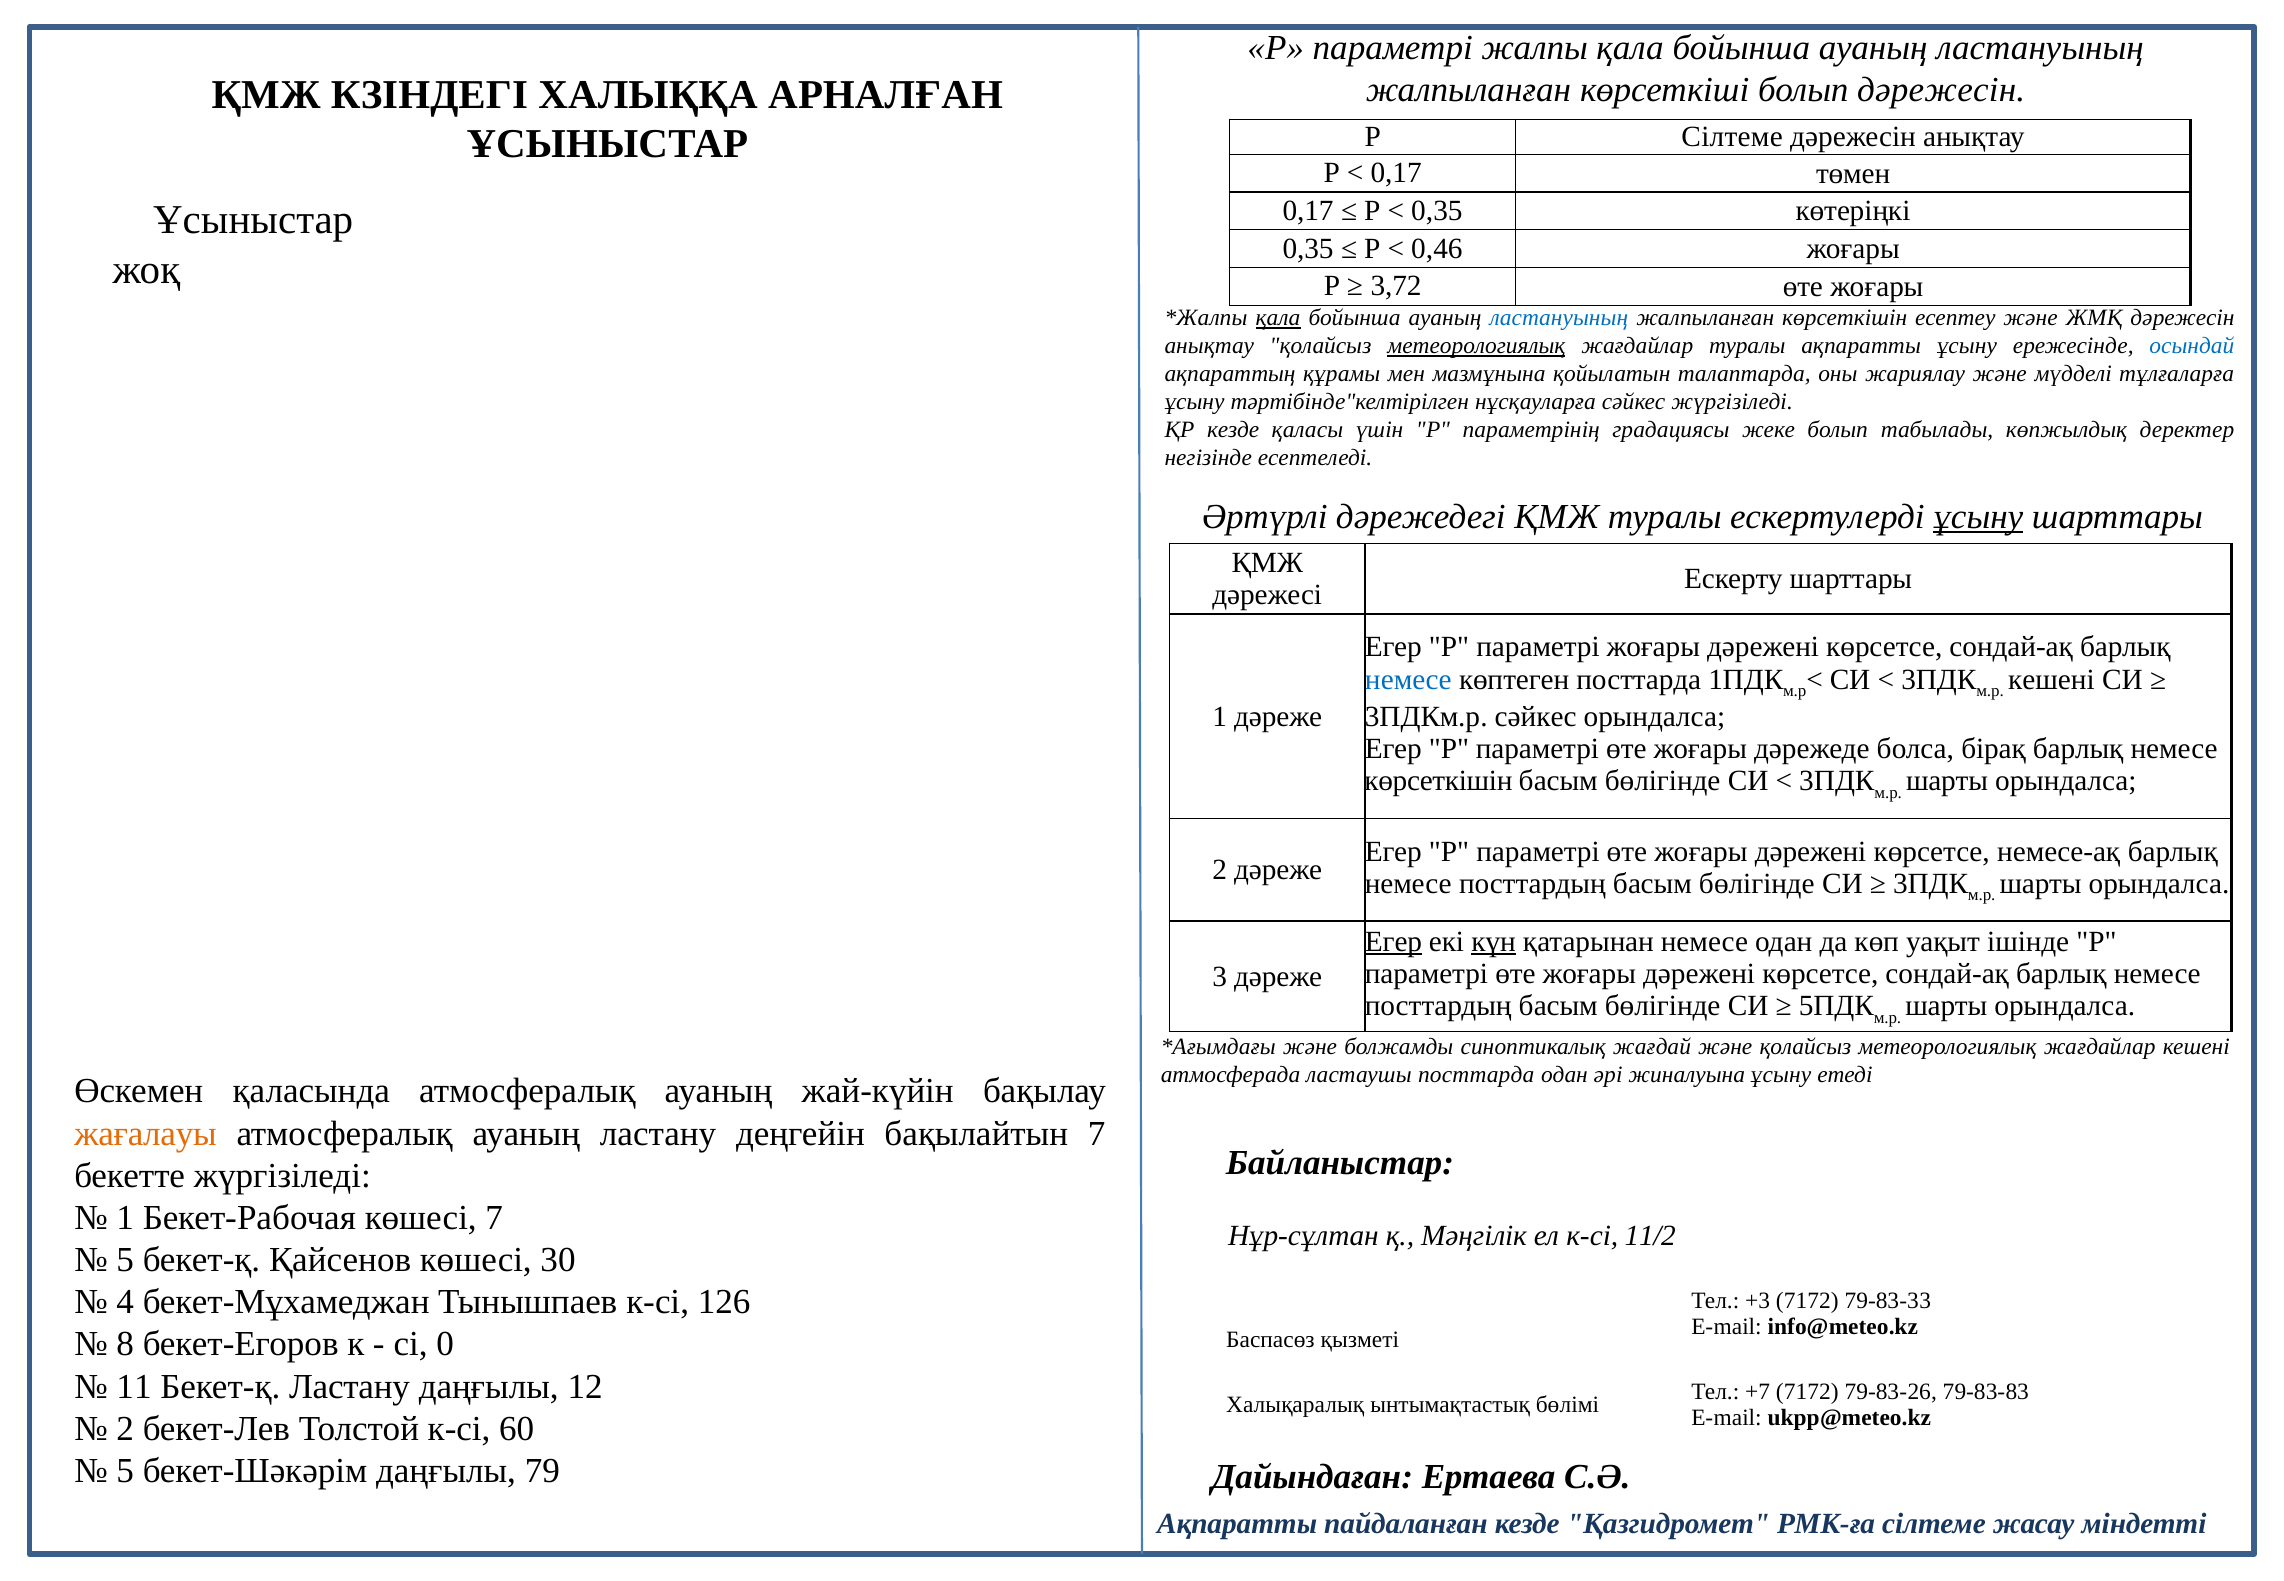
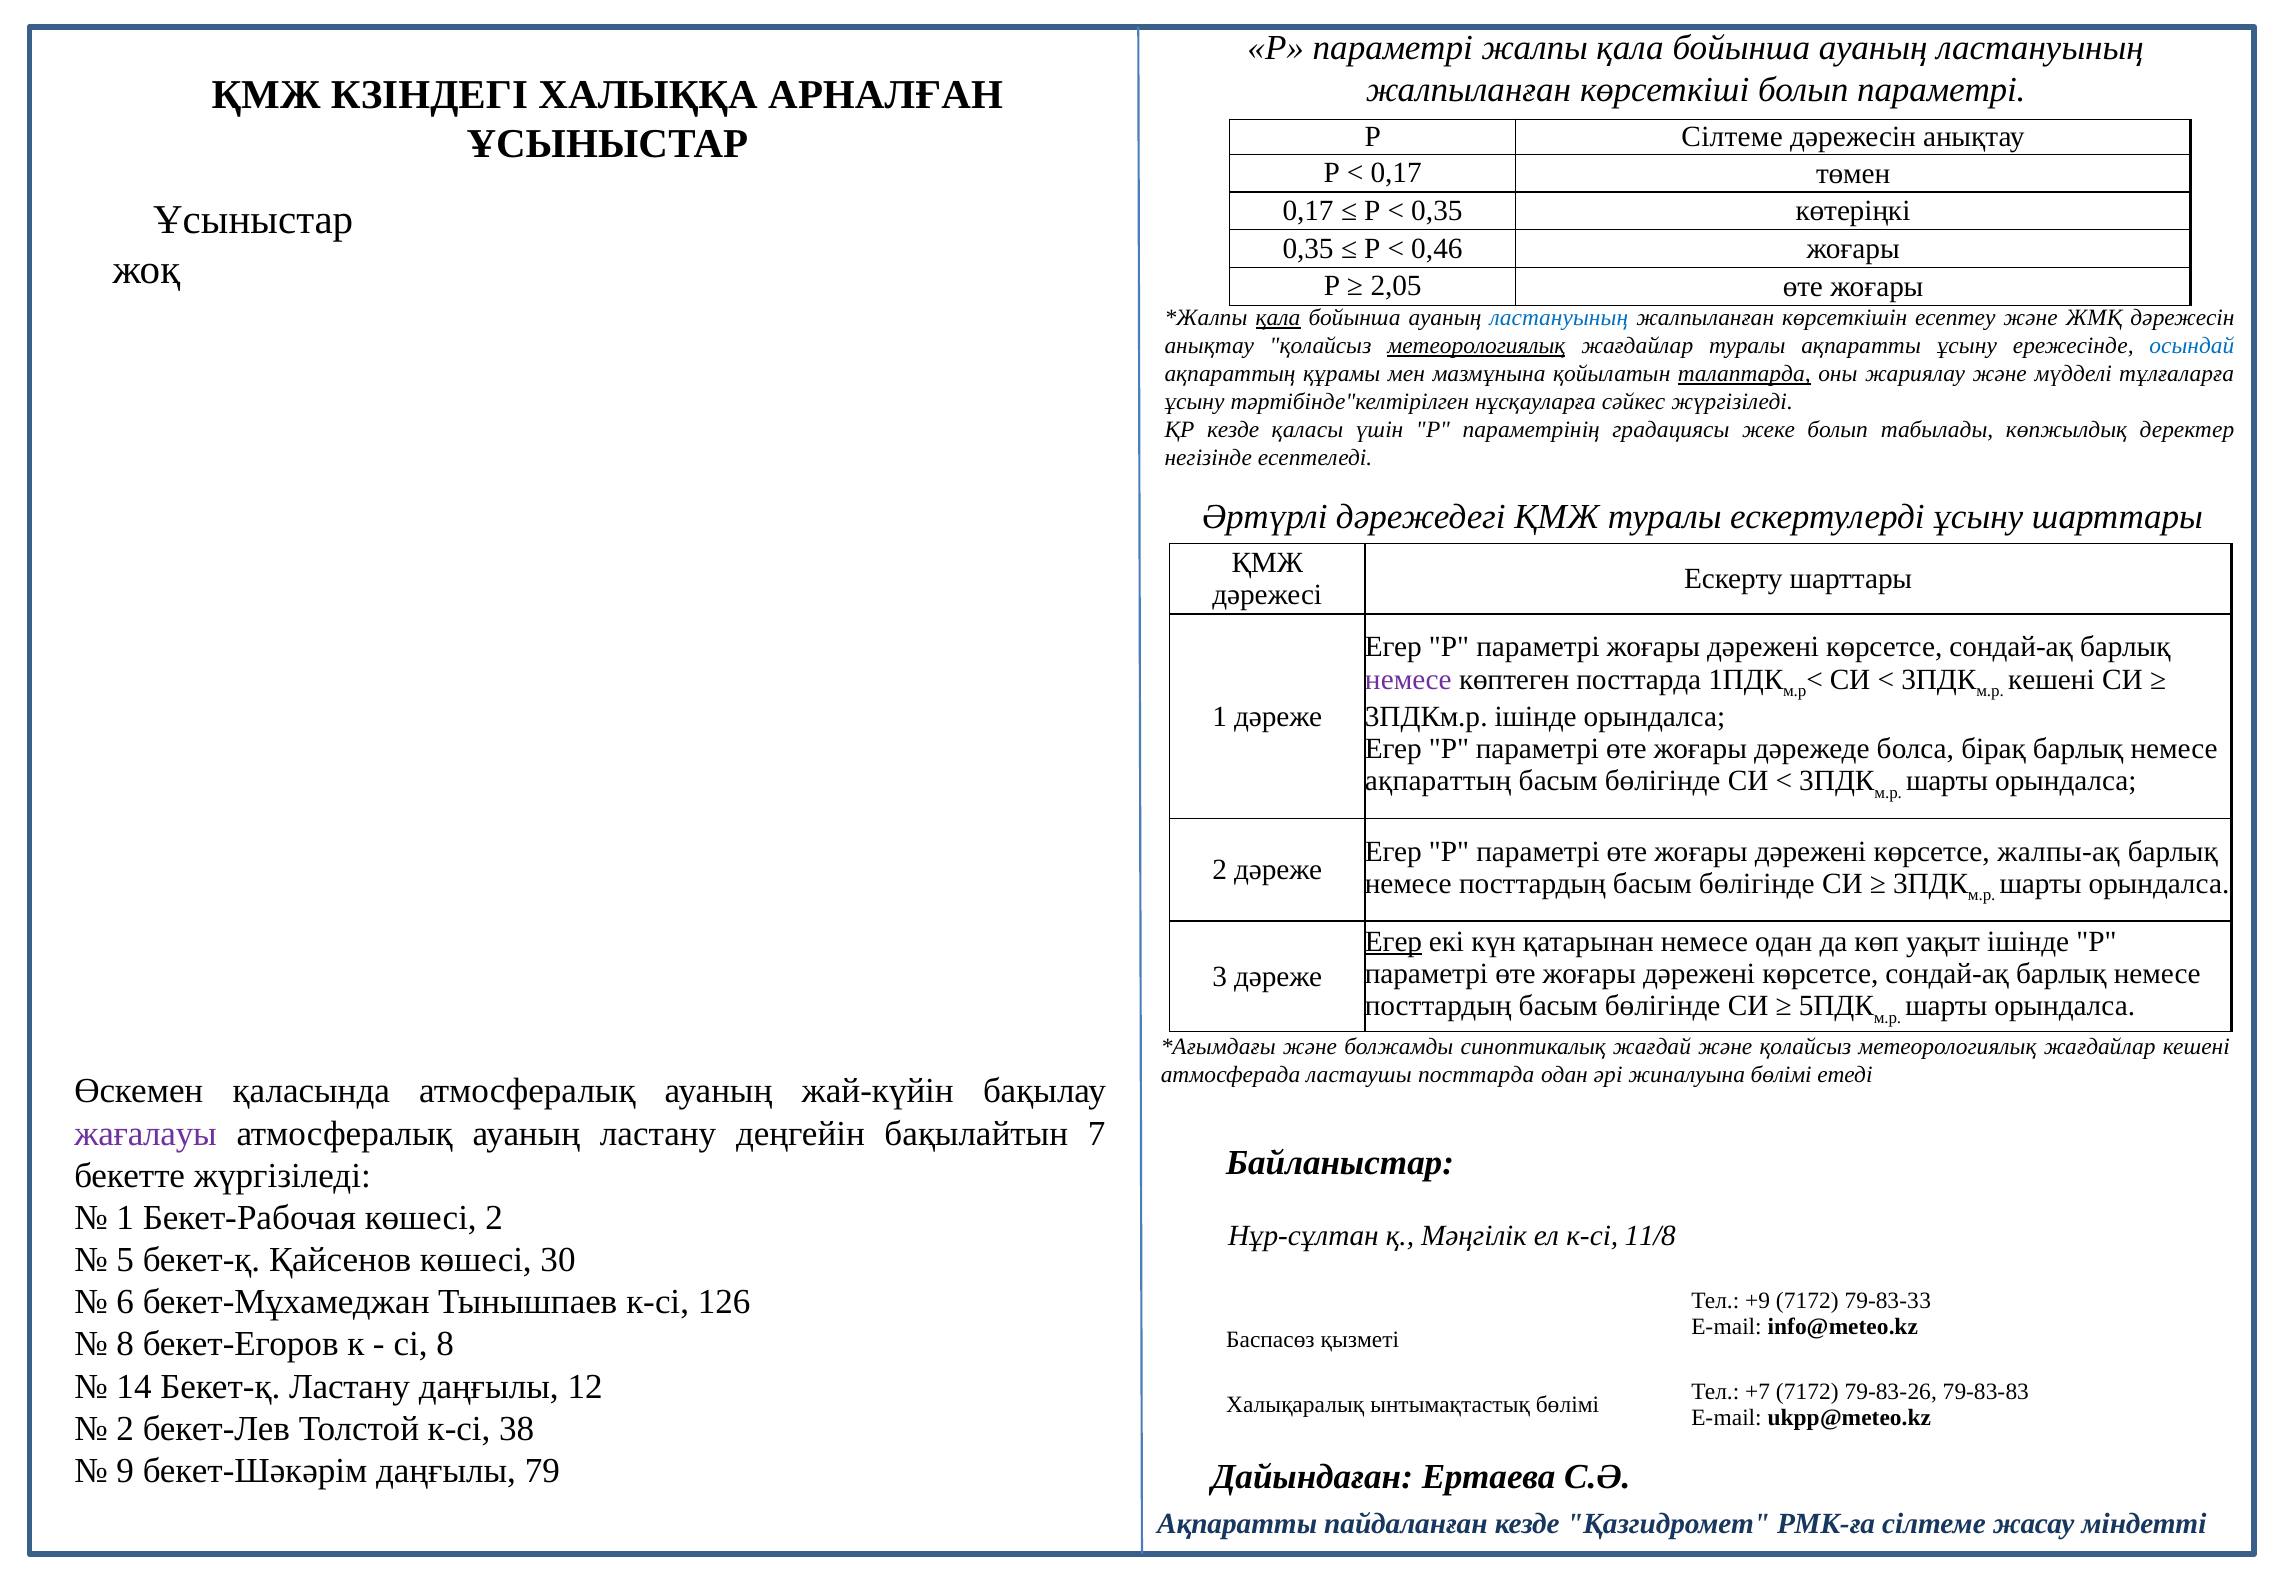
болып дәрежесін: дәрежесін -> параметрі (1941, 90)
3,72: 3,72 -> 2,05 (1396, 286)
талаптарда underline: none -> present (1744, 374)
ұсыну underline: present -> none (1978, 517)
немесе colour: blue -> purple (1408, 680)
3ПДКм.р сәйкес: сәйкес -> ішінде (1536, 717)
көрсеткішін: көрсеткішін -> ақпараттың (1438, 781)
немесе-ақ: немесе-ақ -> жалпы-ақ (2059, 852)
күн underline: present -> none (1494, 942)
жиналуына ұсыну: ұсыну -> бөлімі (1781, 1074)
жағалауы colour: orange -> purple (145, 1134)
көшесі 7: 7 -> 2 (494, 1218)
11/2: 11/2 -> 11/8 (1650, 1236)
4: 4 -> 6 (125, 1302)
+3: +3 -> +9 (1758, 1301)
сі 0: 0 -> 8 (445, 1345)
11: 11 -> 14 (134, 1387)
60: 60 -> 38 (517, 1429)
5: 5 -> 9 (125, 1471)
